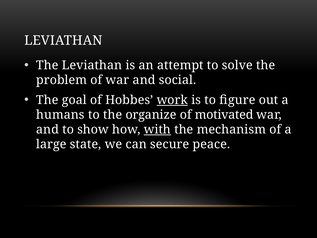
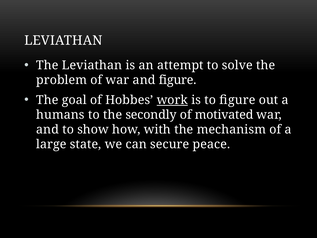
and social: social -> figure (178, 80)
organize: organize -> secondly (151, 115)
with underline: present -> none (157, 129)
